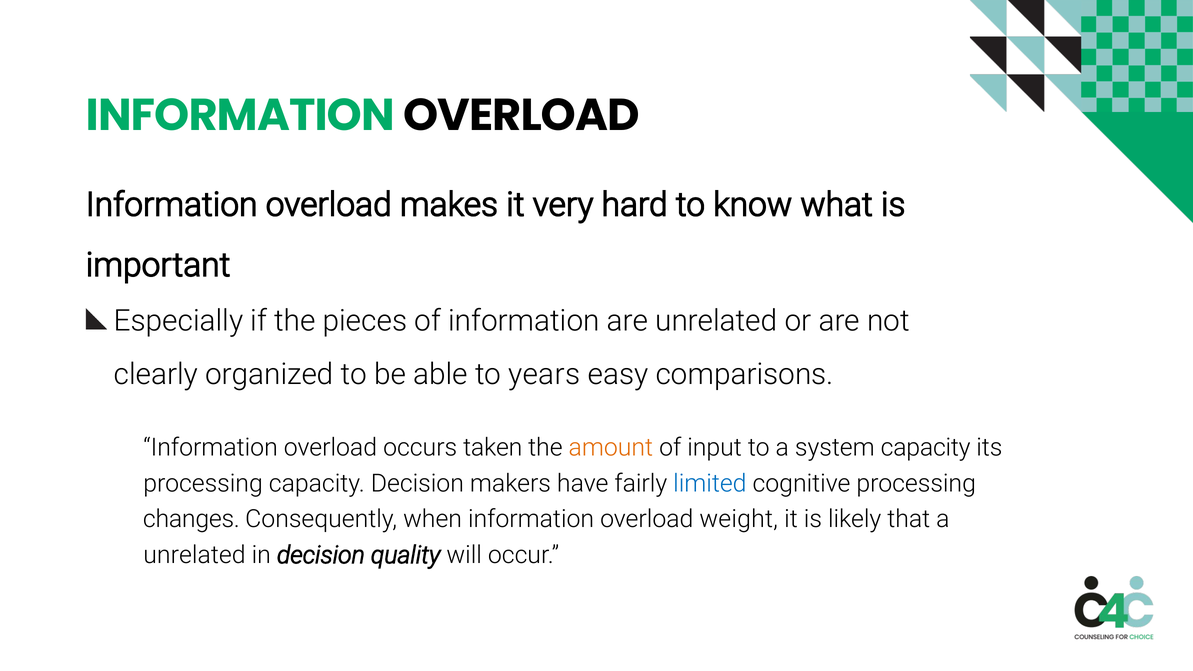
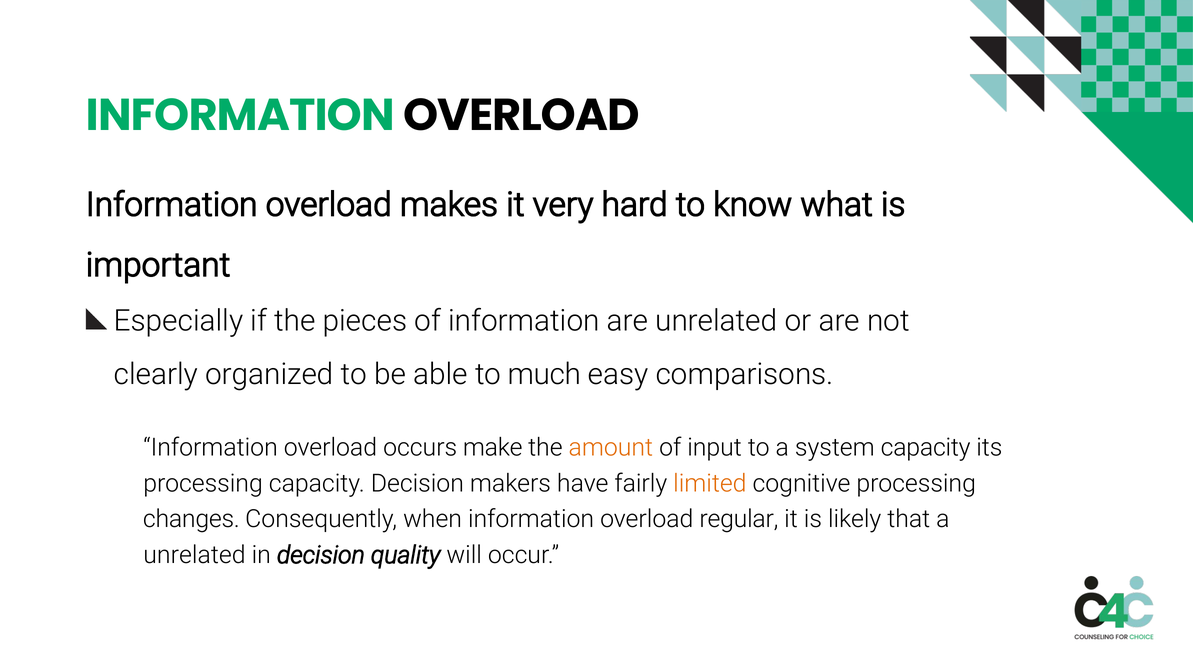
years: years -> much (544, 374)
taken: taken -> make (493, 448)
limited colour: blue -> orange (710, 484)
weight: weight -> regular (739, 519)
